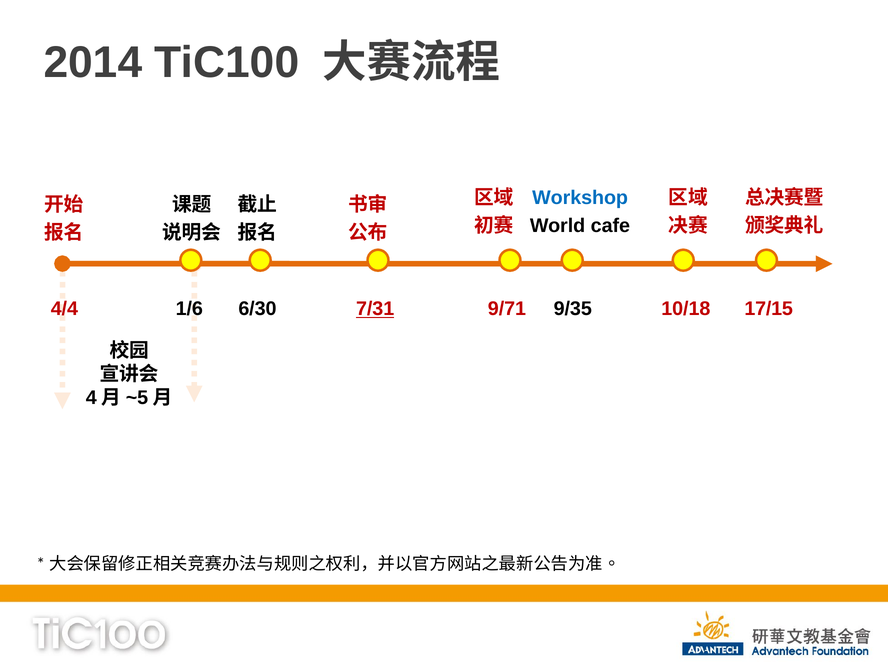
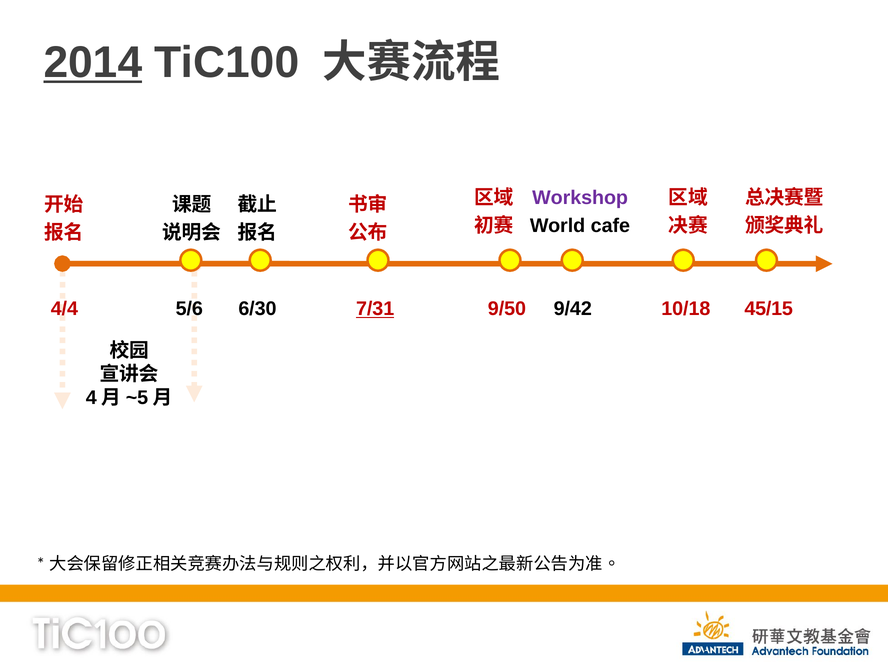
2014 underline: none -> present (93, 63)
Workshop colour: blue -> purple (580, 198)
1/6: 1/6 -> 5/6 (189, 309)
9/71: 9/71 -> 9/50 (507, 309)
9/35: 9/35 -> 9/42 (573, 309)
17/15: 17/15 -> 45/15 (769, 309)
